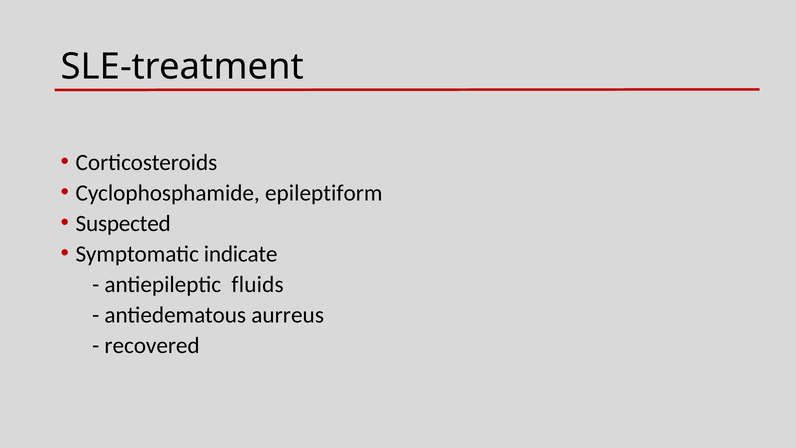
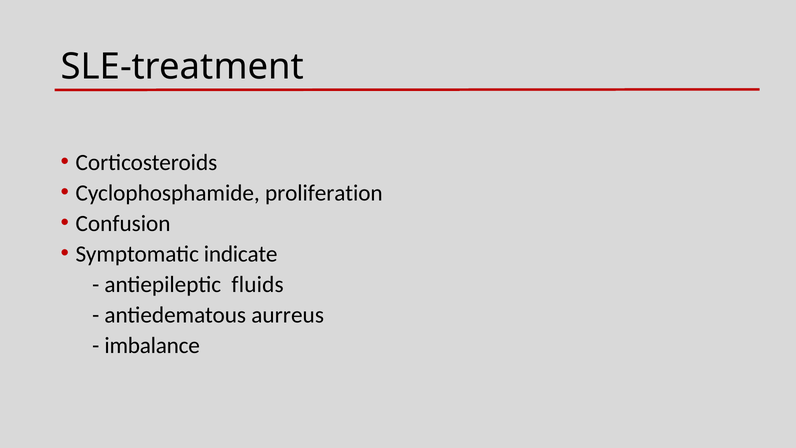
epileptiform: epileptiform -> proliferation (324, 193)
Suspected: Suspected -> Confusion (123, 223)
recovered: recovered -> imbalance (152, 345)
